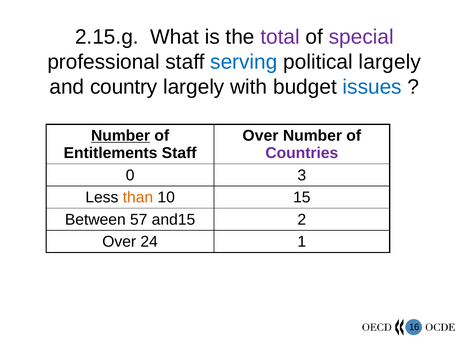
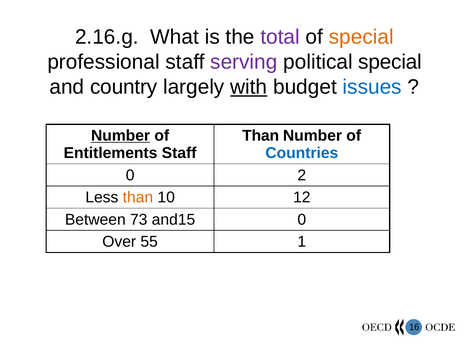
2.15.g: 2.15.g -> 2.16.g (107, 37)
special colour: purple -> orange (361, 37)
serving colour: blue -> purple (244, 62)
political largely: largely -> special (390, 62)
with underline: none -> present (249, 87)
Over: Over -> Than (261, 136)
Countries colour: purple -> blue (302, 153)
3: 3 -> 2 (302, 175)
15: 15 -> 12 (302, 197)
57: 57 -> 73 (139, 219)
and15 2: 2 -> 0 (302, 219)
24: 24 -> 55 (149, 241)
